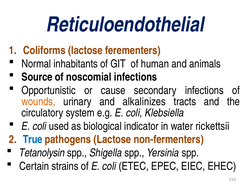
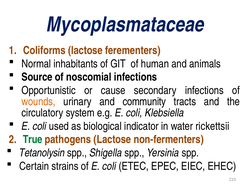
Reticuloendothelial: Reticuloendothelial -> Mycoplasmataceae (125, 25)
alkalinizes: alkalinizes -> community (144, 102)
True colour: blue -> green (33, 140)
